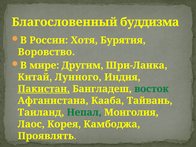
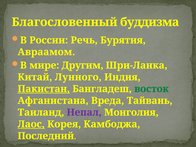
Хотя: Хотя -> Речь (84, 40)
Воровство: Воровство -> Авраамом (46, 52)
Кааба: Кааба -> Вреда (108, 101)
Непал colour: green -> purple (84, 112)
Лаос underline: none -> present (31, 124)
Проявлять: Проявлять -> Последний (46, 136)
